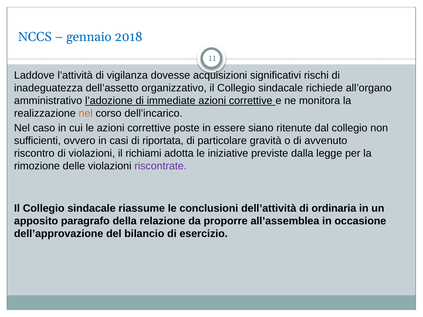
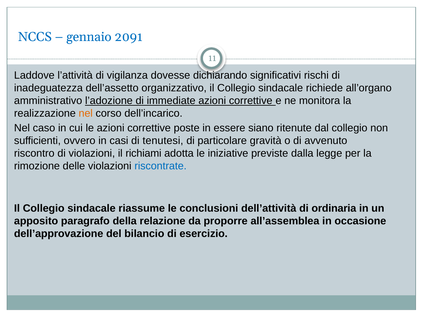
2018: 2018 -> 2091 (129, 37)
acquisizioni: acquisizioni -> dichiarando (220, 75)
riportata: riportata -> tenutesi (163, 141)
riscontrate colour: purple -> blue (161, 166)
